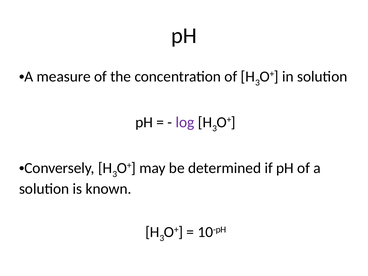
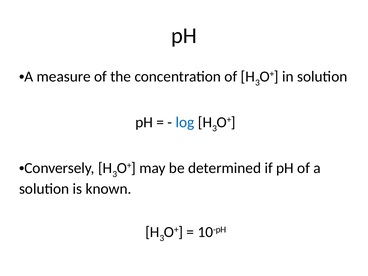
log colour: purple -> blue (185, 122)
